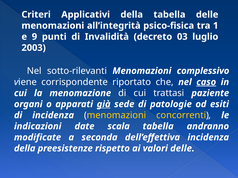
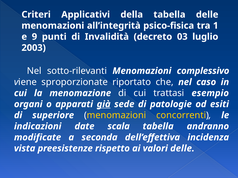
corrispondente: corrispondente -> sproporzionate (75, 82)
caso underline: present -> none (206, 82)
paziente: paziente -> esempio (210, 93)
di incidenza: incidenza -> superiore (53, 116)
della: della -> vista (25, 149)
